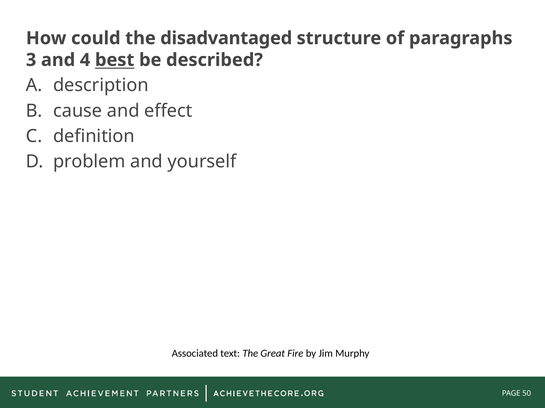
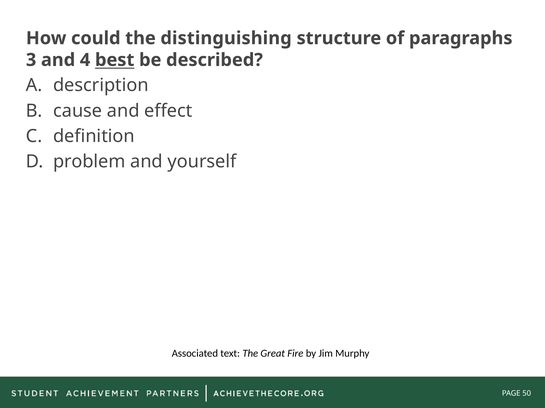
disadvantaged: disadvantaged -> distinguishing (226, 38)
